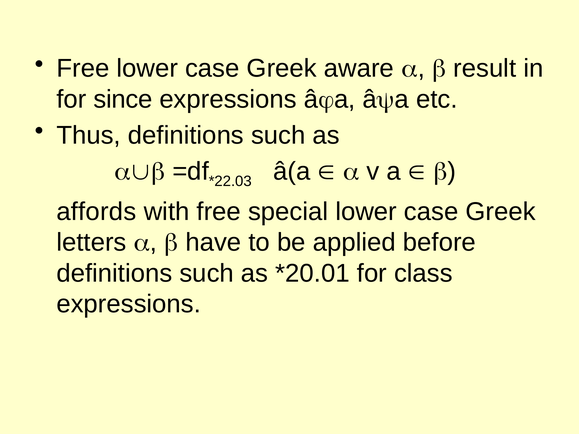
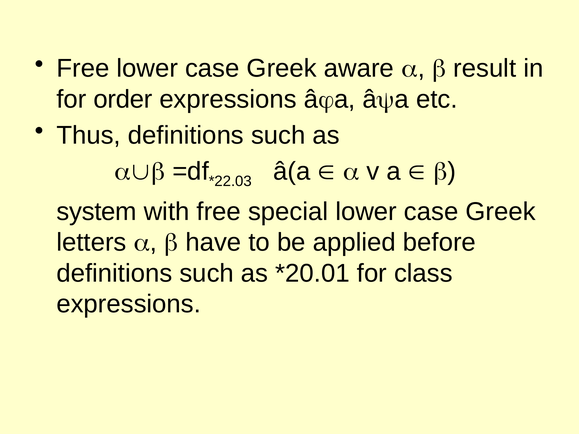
since: since -> order (123, 99)
affords: affords -> system (97, 212)
